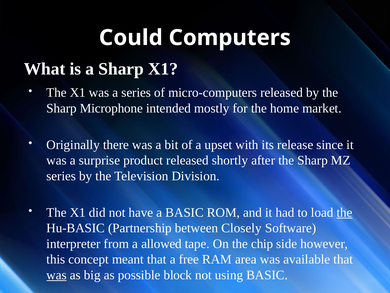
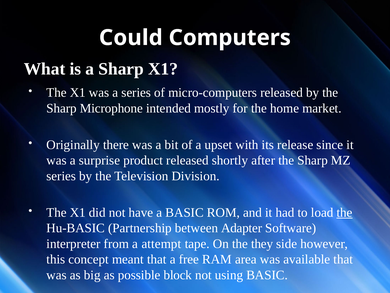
Closely: Closely -> Adapter (242, 228)
allowed: allowed -> attempt (161, 243)
chip: chip -> they (262, 243)
was underline: present -> none (57, 275)
